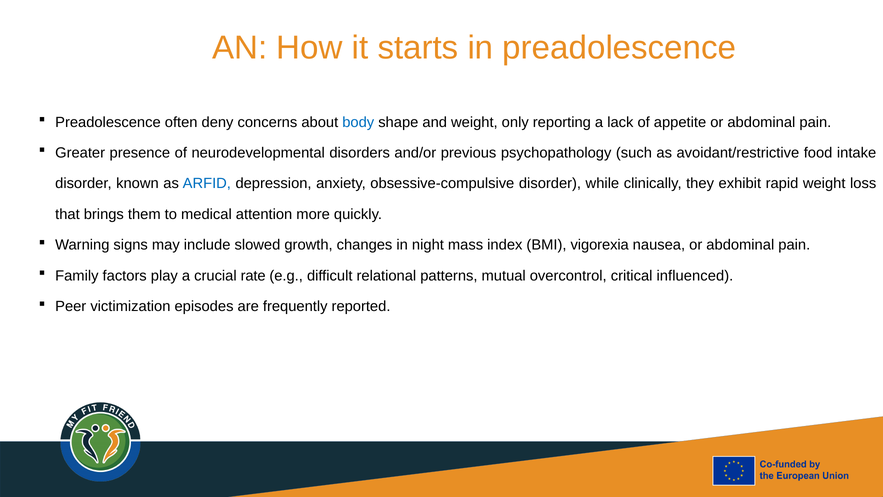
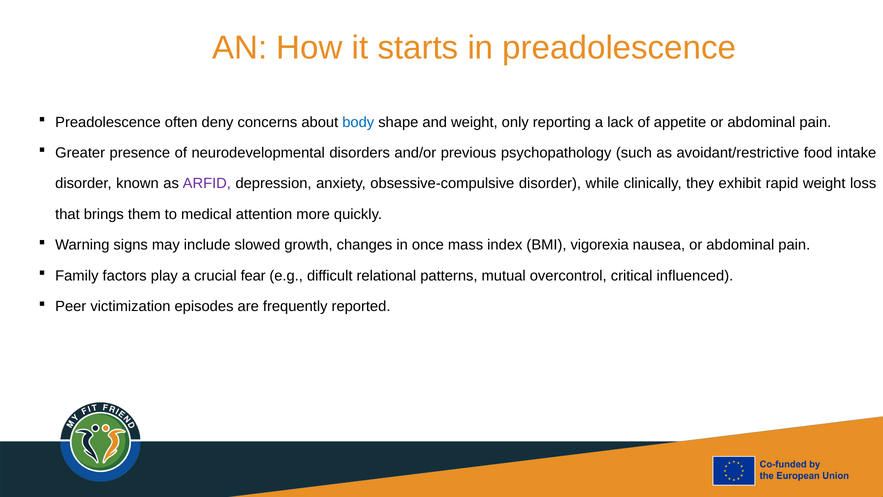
ARFID colour: blue -> purple (207, 183)
night: night -> once (428, 245)
rate: rate -> fear (253, 276)
